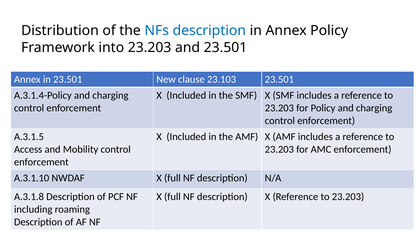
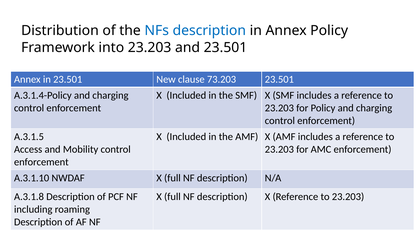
23.103: 23.103 -> 73.203 (222, 79)
